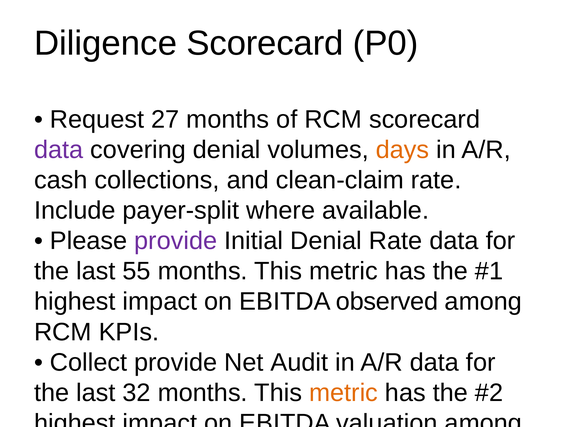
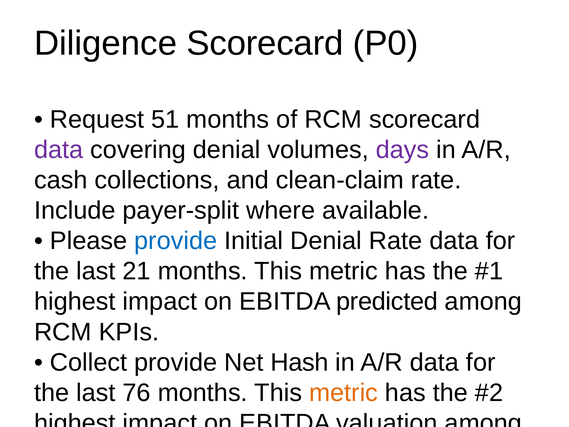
27: 27 -> 51 (165, 119)
days colour: orange -> purple (402, 150)
provide colour: purple -> blue (176, 241)
55: 55 -> 21 (137, 271)
observed: observed -> predicted (387, 301)
Audit: Audit -> Hash (300, 362)
32: 32 -> 76 (137, 393)
